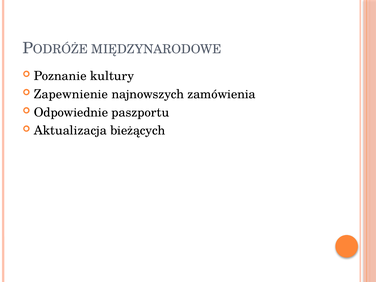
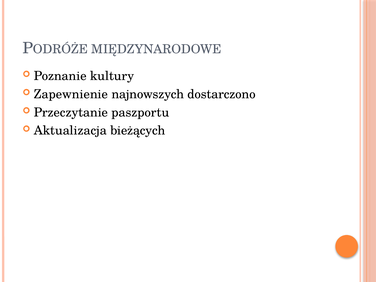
zamówienia: zamówienia -> dostarczono (222, 94)
Odpowiednie: Odpowiednie -> Przeczytanie (71, 112)
